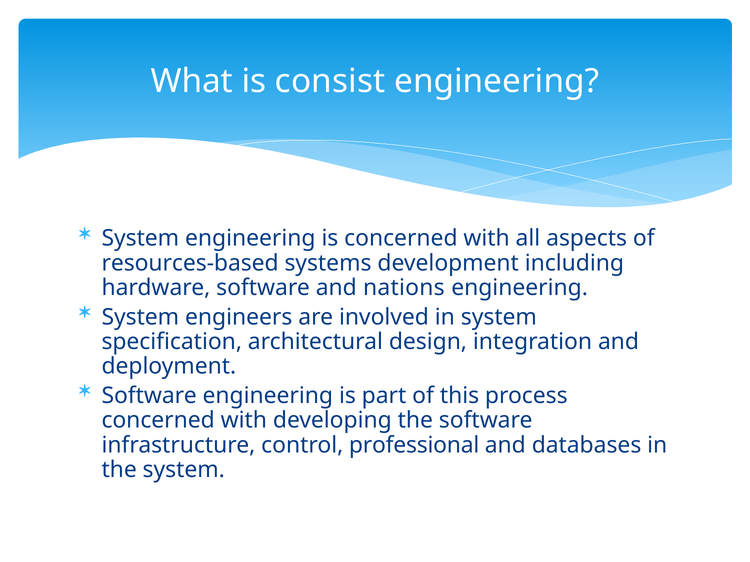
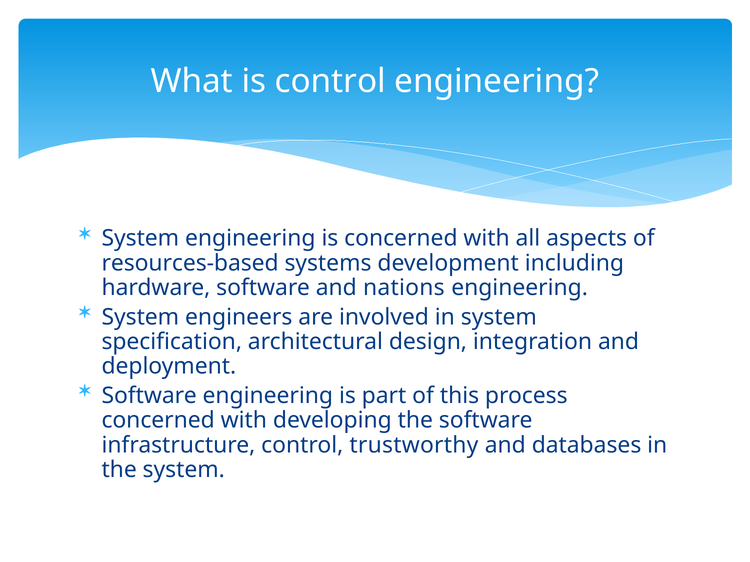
is consist: consist -> control (330, 81)
professional: professional -> trustworthy (414, 445)
